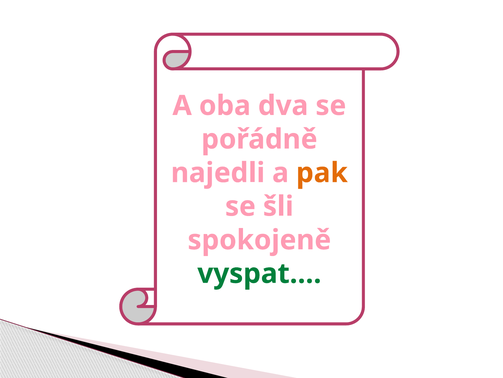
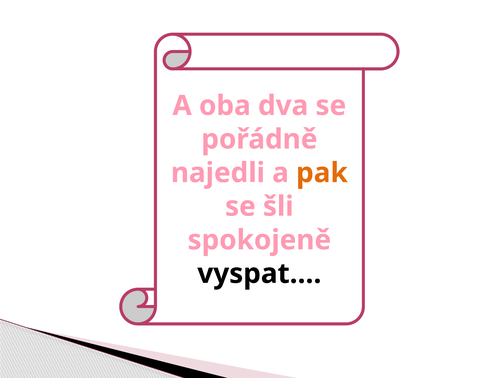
vyspat… colour: green -> black (259, 273)
